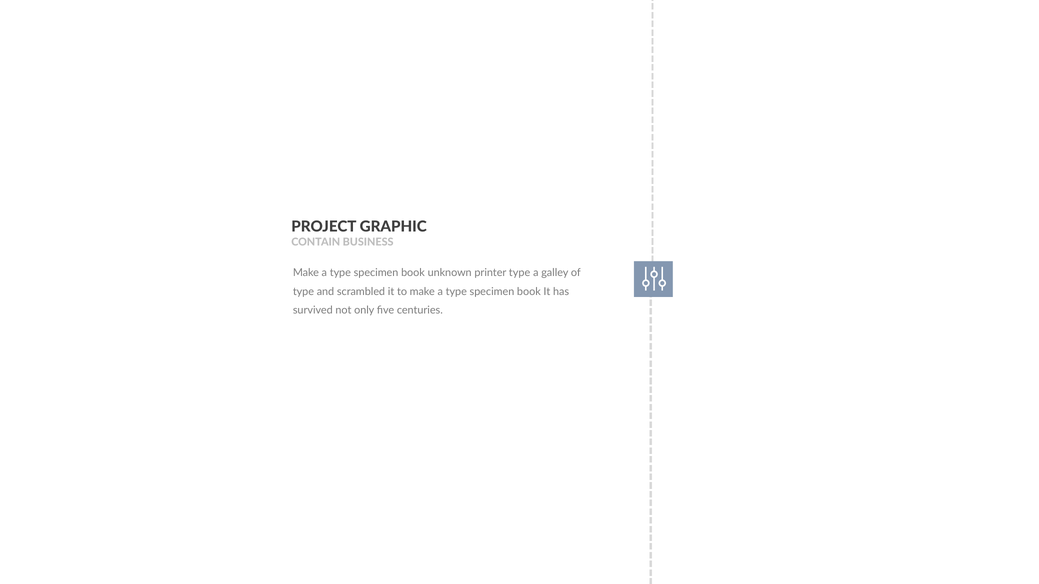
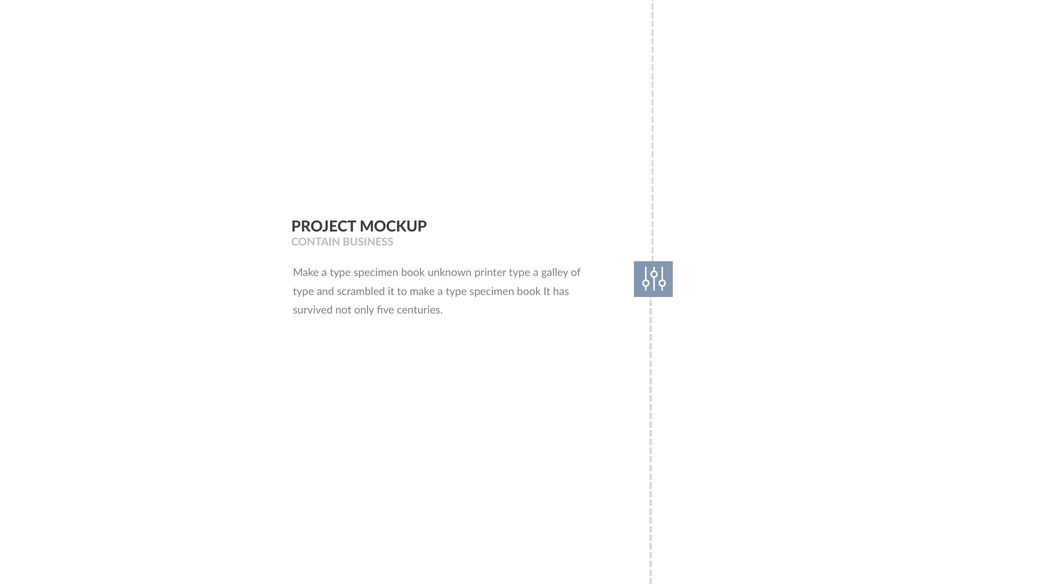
GRAPHIC: GRAPHIC -> MOCKUP (393, 227)
